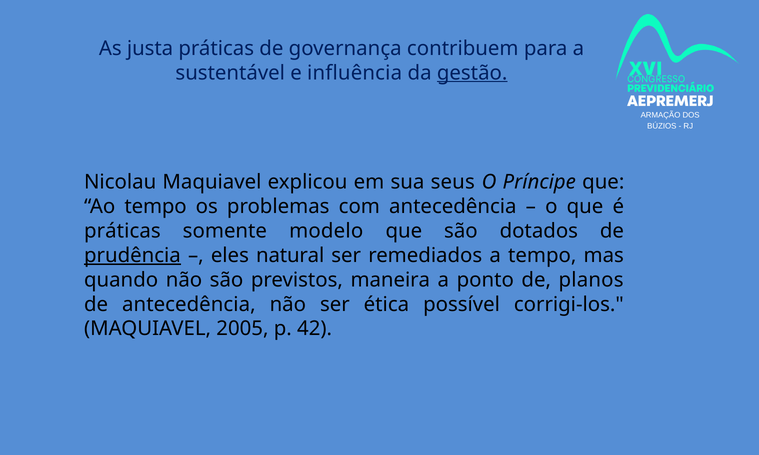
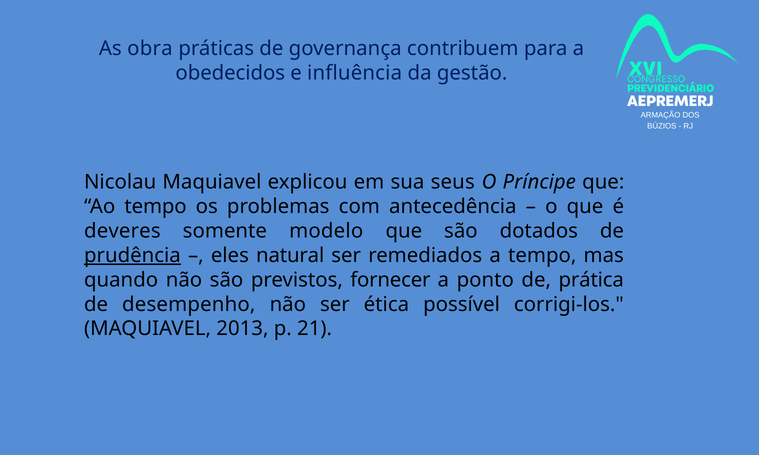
justa: justa -> obra (150, 48)
sustentável: sustentável -> obedecidos (230, 73)
gestão underline: present -> none (472, 73)
práticas: práticas -> deveres (122, 231)
maneira: maneira -> fornecer (390, 280)
planos: planos -> prática (591, 280)
de antecedência: antecedência -> desempenho (189, 305)
2005: 2005 -> 2013 (242, 329)
42: 42 -> 21 (315, 329)
